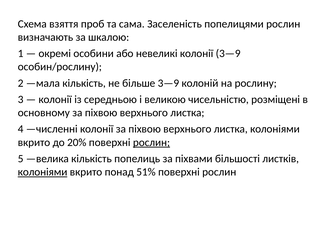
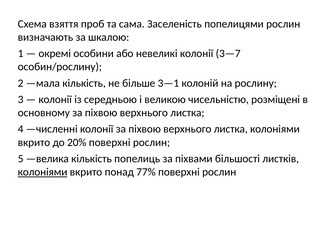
колонії 3—9: 3—9 -> 3—7 (228, 54)
більше 3—9: 3—9 -> 3—1 (168, 83)
рослин underline: present -> none (151, 143)
51%: 51% -> 77% (146, 172)
